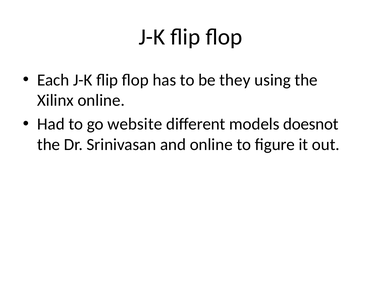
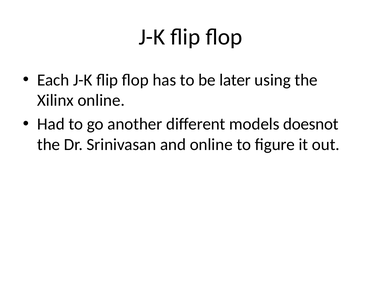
they: they -> later (235, 80)
website: website -> another (135, 124)
